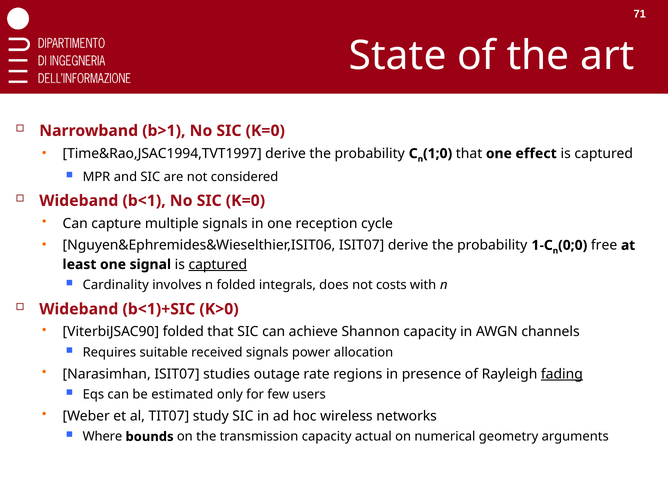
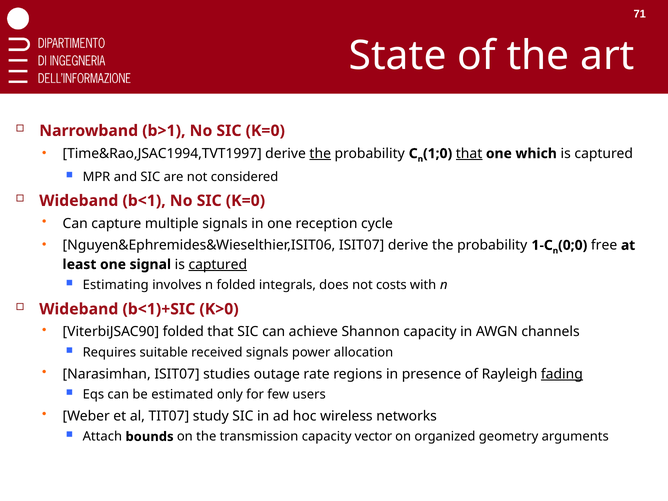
the underline: none -> present (320, 154)
that underline: none -> present (469, 154)
effect: effect -> which (536, 154)
Cardinality: Cardinality -> Estimating (116, 285)
Where: Where -> Attach (102, 437)
actual: actual -> vector (373, 437)
numerical: numerical -> organized (445, 437)
